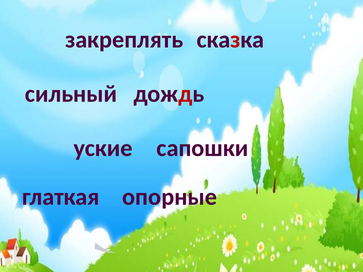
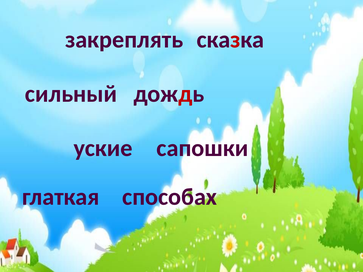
опорные: опорные -> способах (170, 197)
